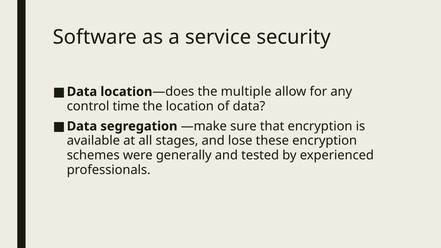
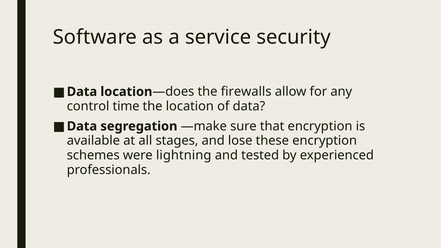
multiple: multiple -> firewalls (246, 92)
generally: generally -> lightning (184, 155)
